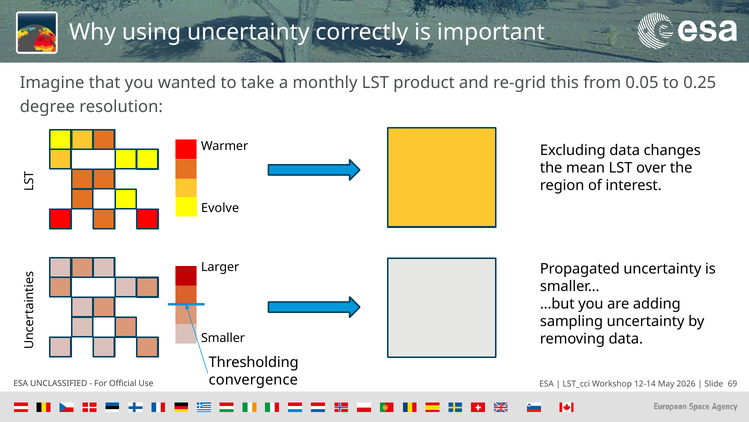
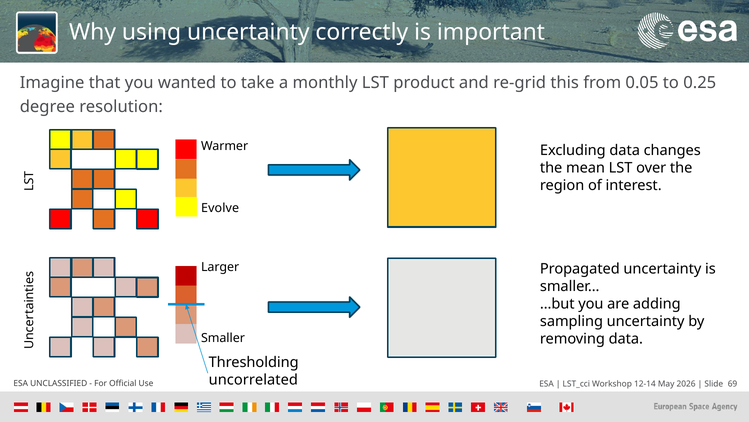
convergence: convergence -> uncorrelated (253, 379)
